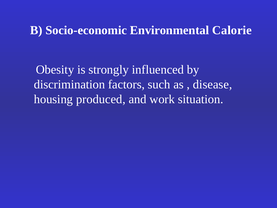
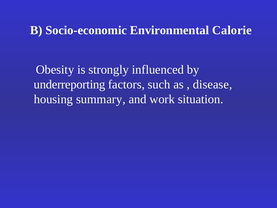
discrimination: discrimination -> underreporting (70, 84)
produced: produced -> summary (101, 99)
